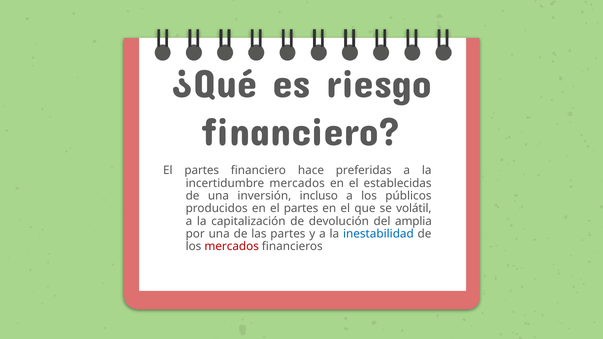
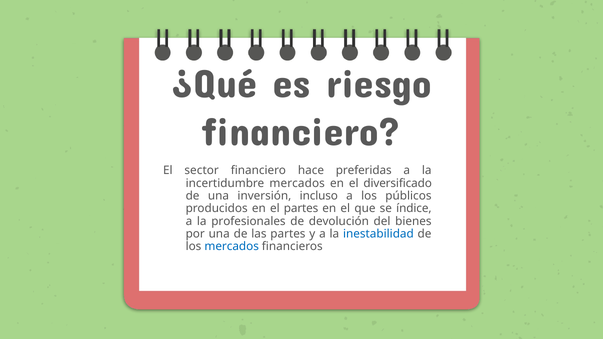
partes: partes -> sector (202, 171)
establecidas: establecidas -> diversificado (398, 183)
volátil: volátil -> índice (414, 209)
capitalización: capitalización -> profesionales (248, 221)
amplia: amplia -> bienes (413, 221)
mercados colour: red -> blue (232, 247)
